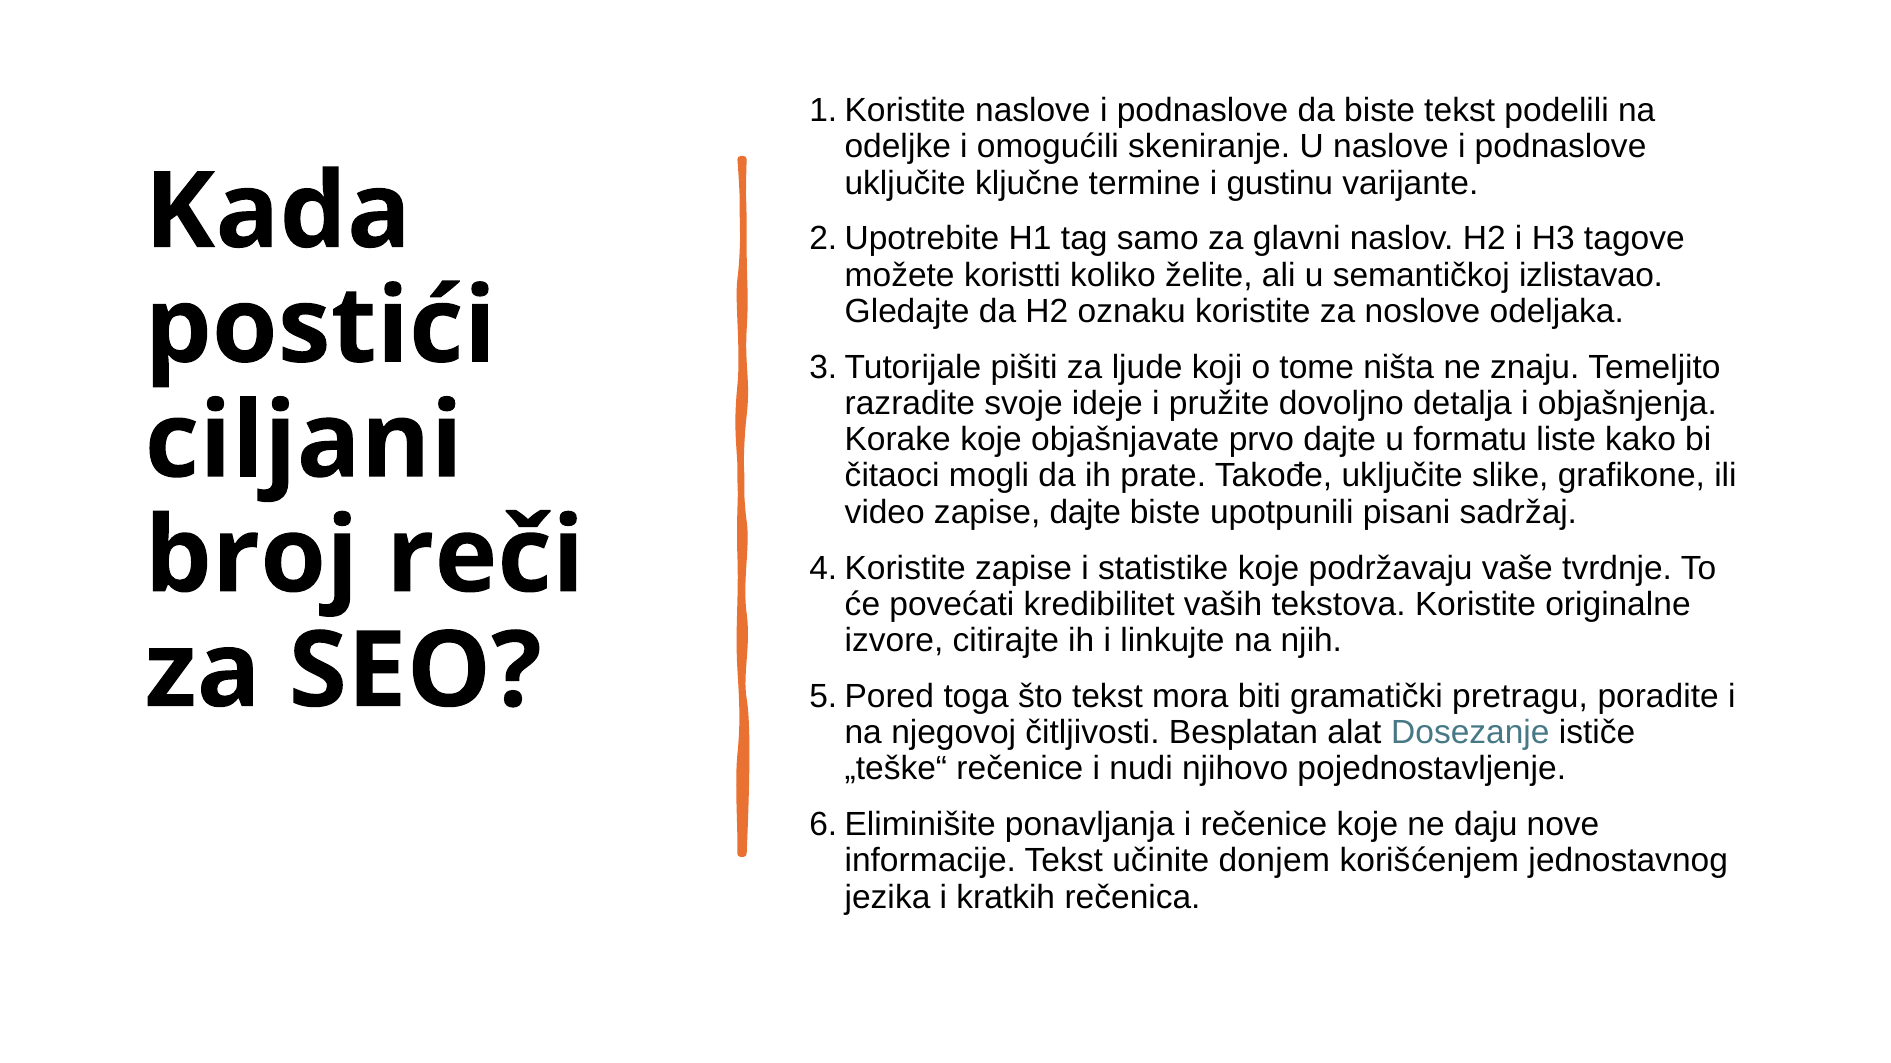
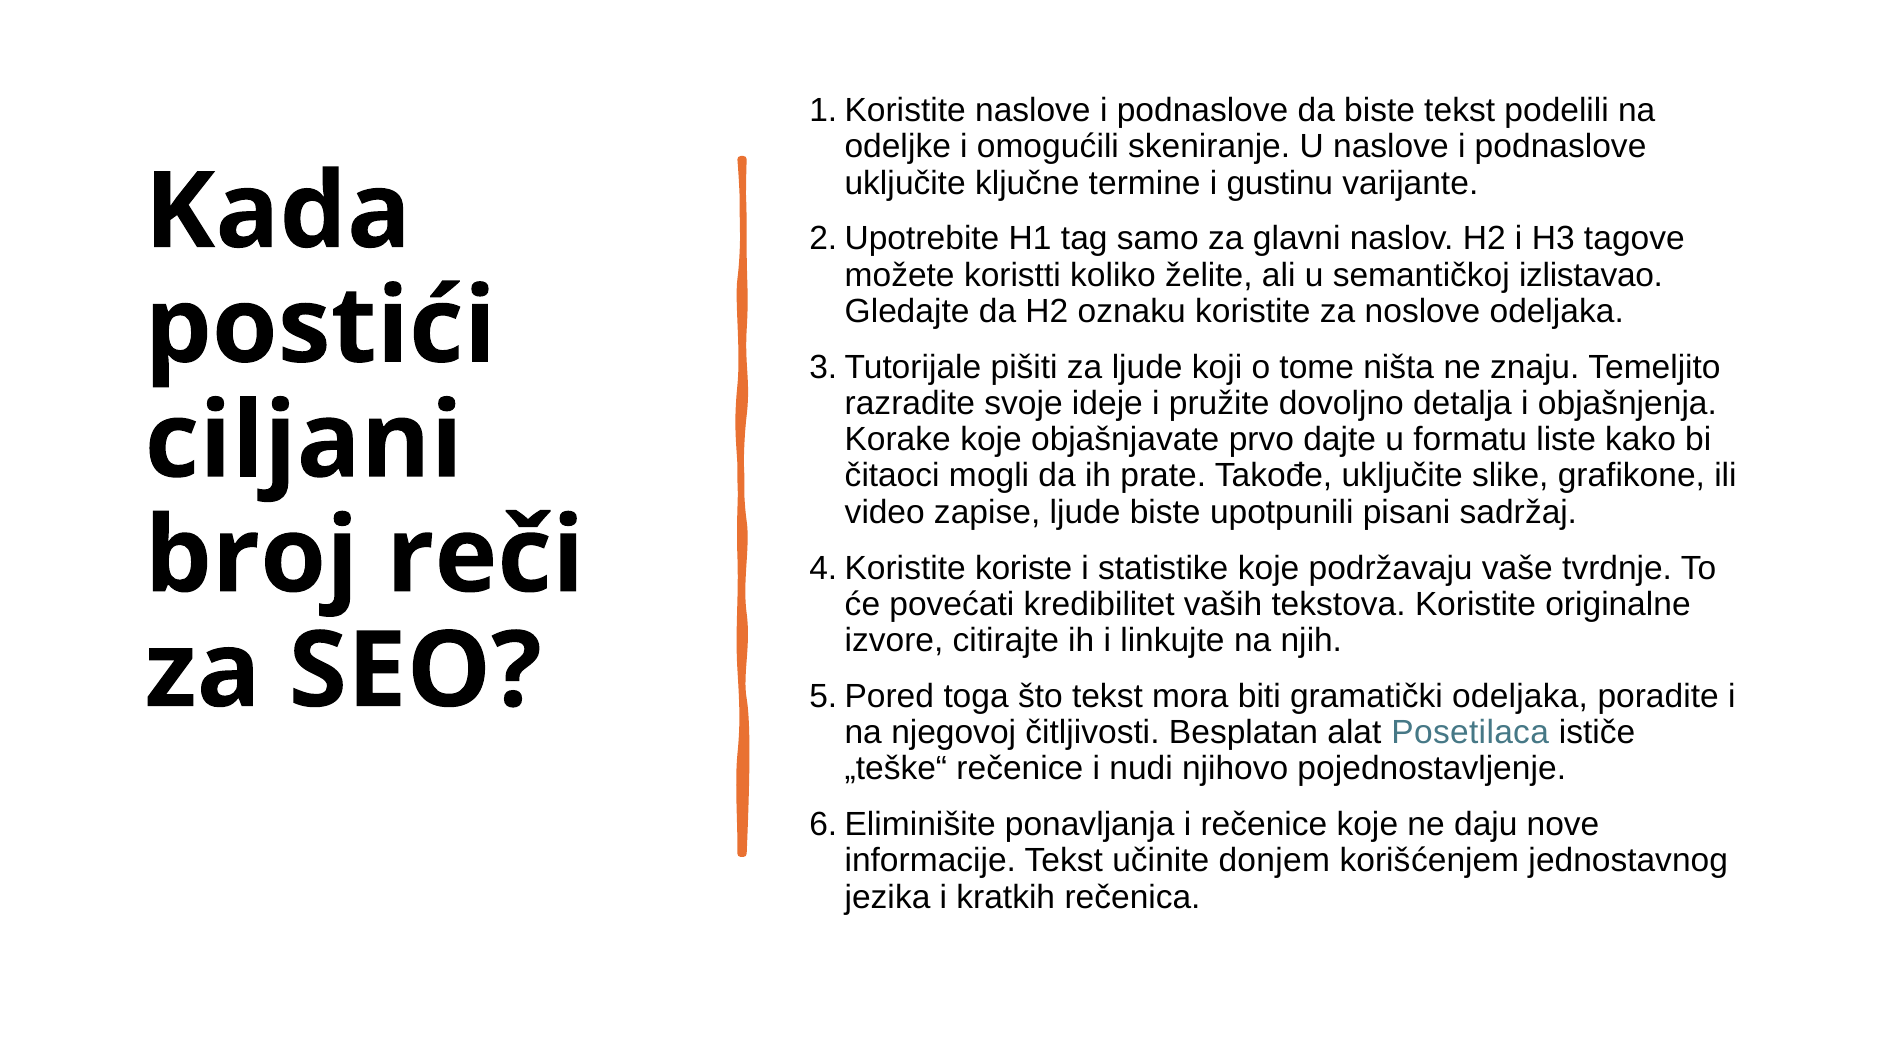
zapise dajte: dajte -> ljude (1085, 512)
zapise: zapise -> koriste (1024, 568)
gramatički pretragu: pretragu -> odeljaka (1520, 697)
Dosezanje: Dosezanje -> Posetilaca (1470, 733)
